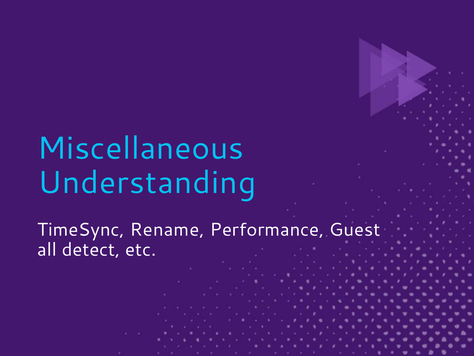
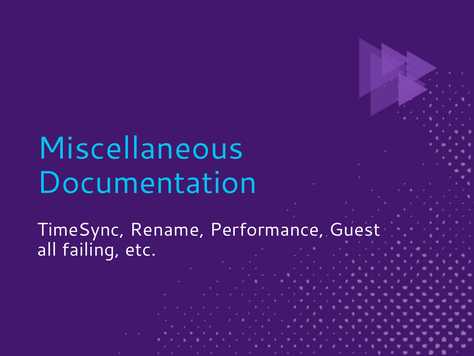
Understanding: Understanding -> Documentation (147, 182)
detect: detect -> failing (91, 249)
